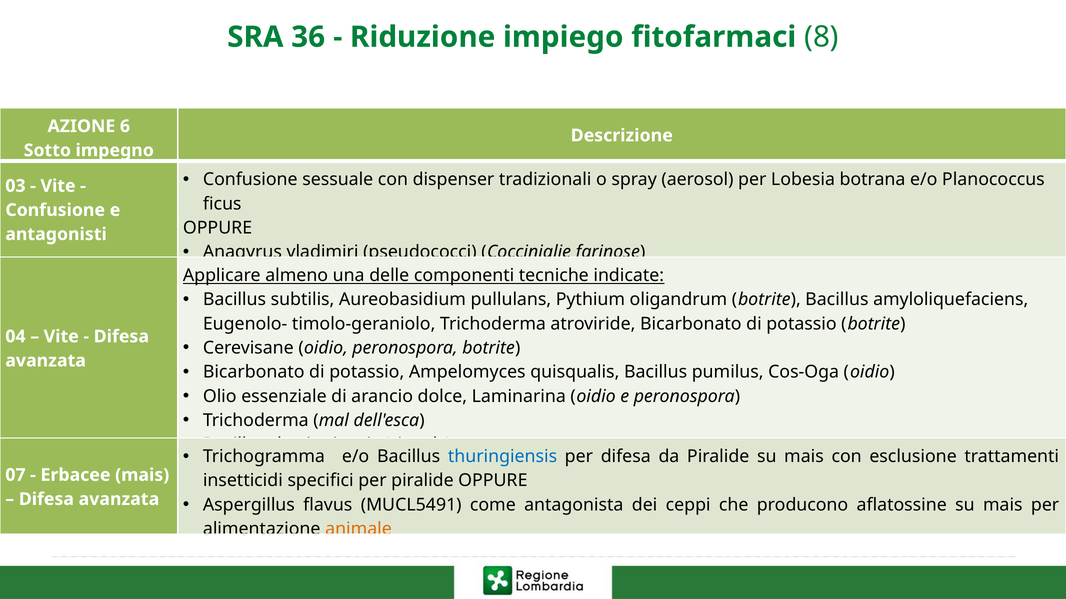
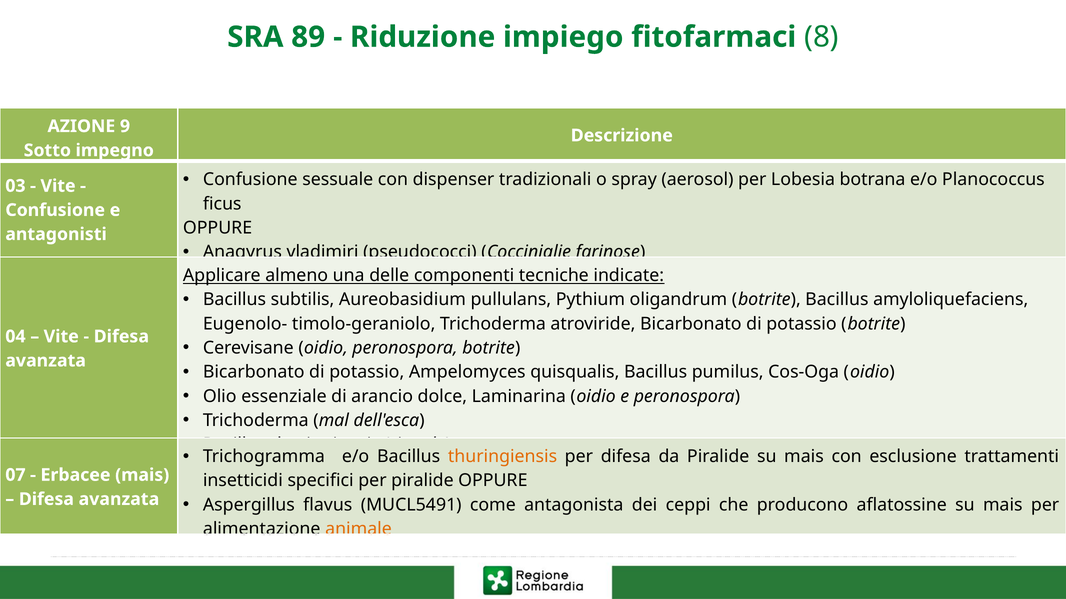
36: 36 -> 89 (308, 37)
6: 6 -> 9 (125, 126)
thuringiensis colour: blue -> orange (503, 457)
